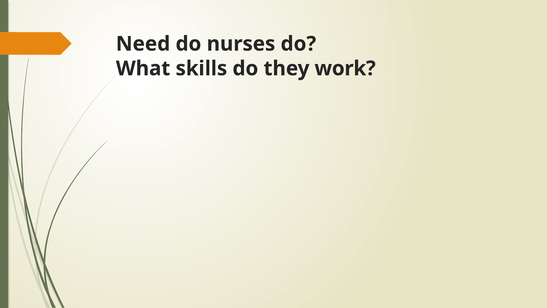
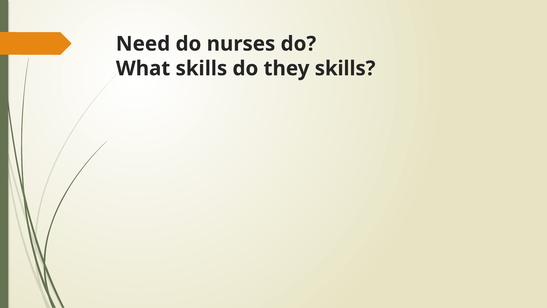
they work: work -> skills (345, 68)
